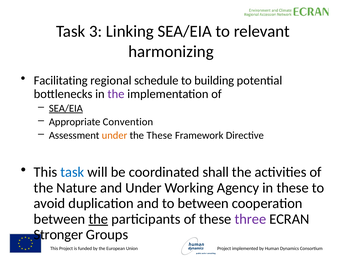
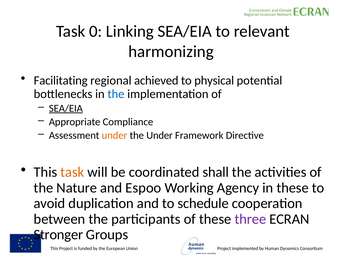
3: 3 -> 0 (96, 31)
schedule: schedule -> achieved (156, 80)
building: building -> physical (214, 80)
the colour: purple -> blue (116, 94)
Convention: Convention -> Compliance (128, 122)
the These: These -> Under (160, 135)
task colour: blue -> orange (72, 172)
and Under: Under -> Espoo (143, 187)
to between: between -> schedule (203, 203)
the underline: present -> none (98, 219)
